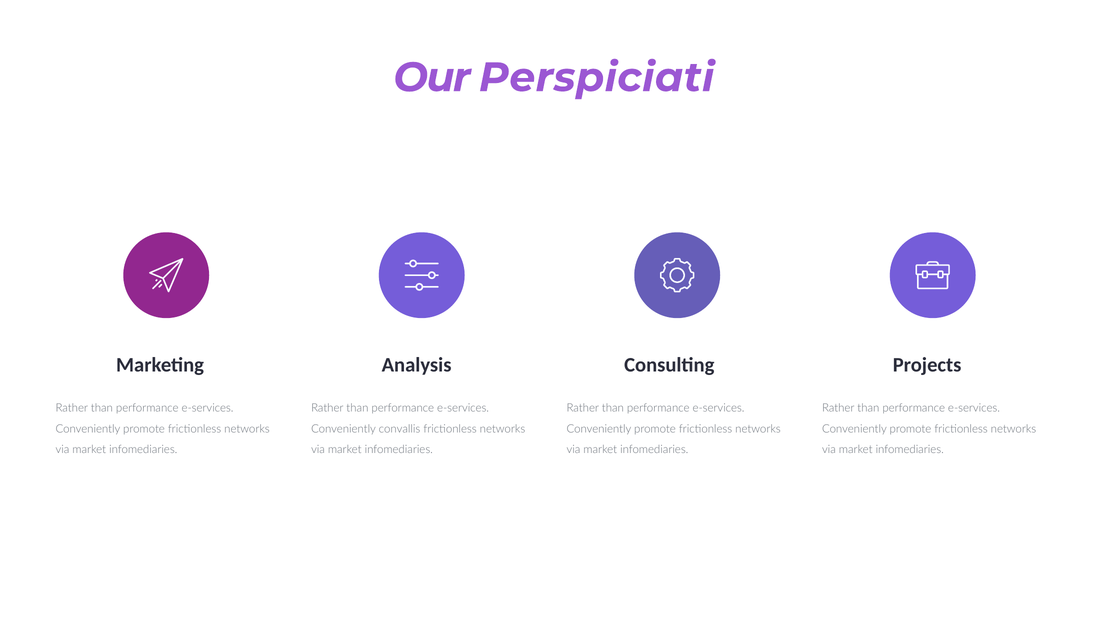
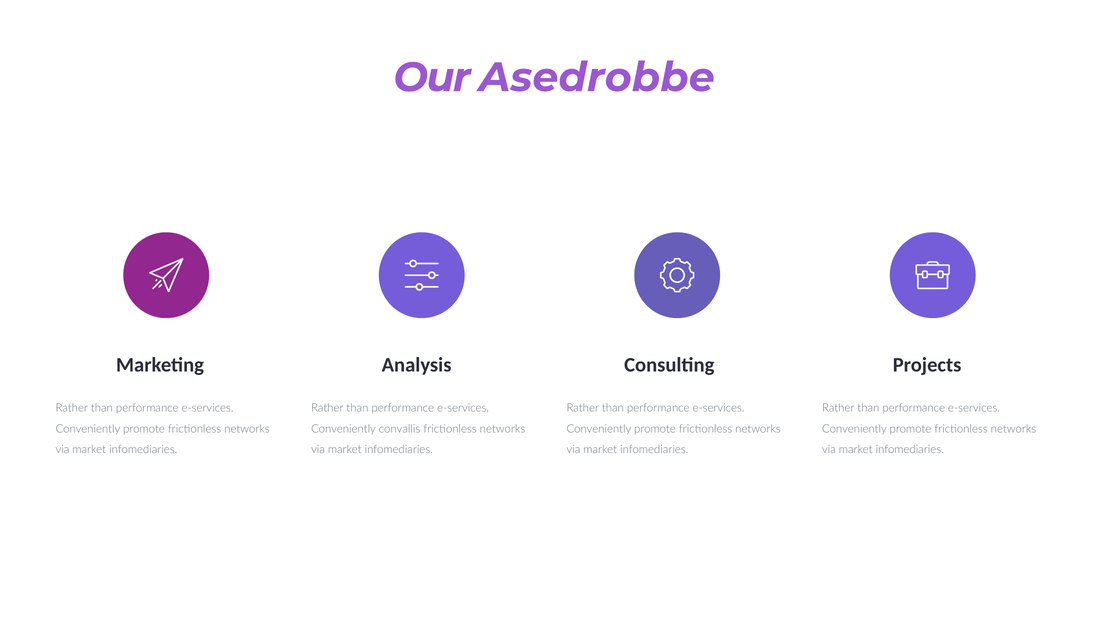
Perspiciati: Perspiciati -> Asedrobbe (597, 78)
